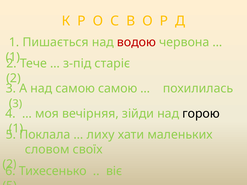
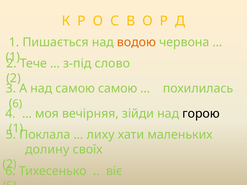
водою colour: red -> orange (136, 42)
старіє: старіє -> слово (112, 64)
3: 3 -> 6 (17, 104)
словом: словом -> долину (47, 150)
